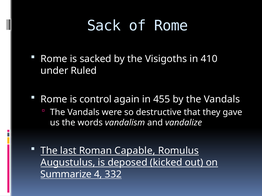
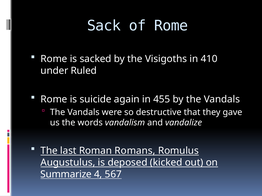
control: control -> suicide (96, 99)
Capable: Capable -> Romans (135, 151)
332: 332 -> 567 (113, 175)
